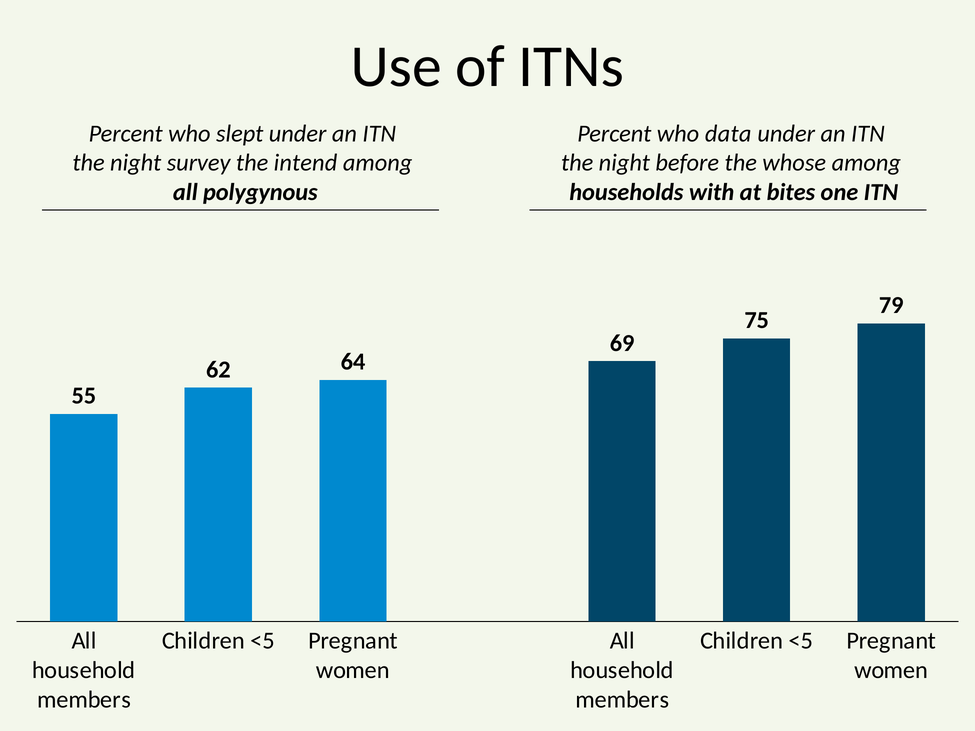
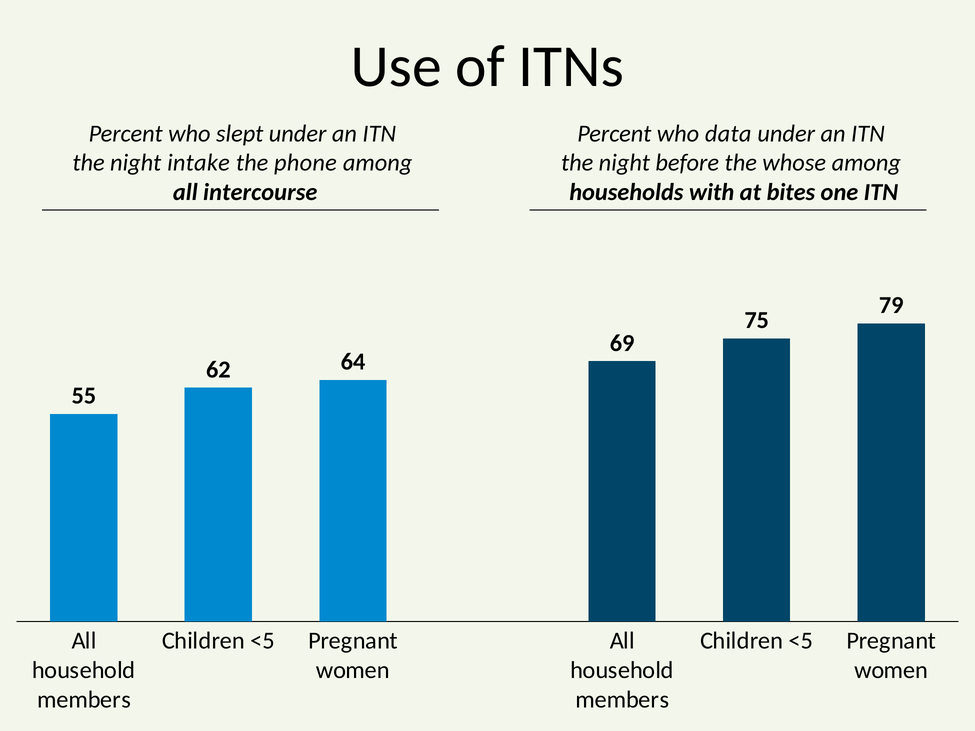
survey: survey -> intake (198, 163)
intend: intend -> phone (305, 163)
polygynous: polygynous -> intercourse (260, 192)
